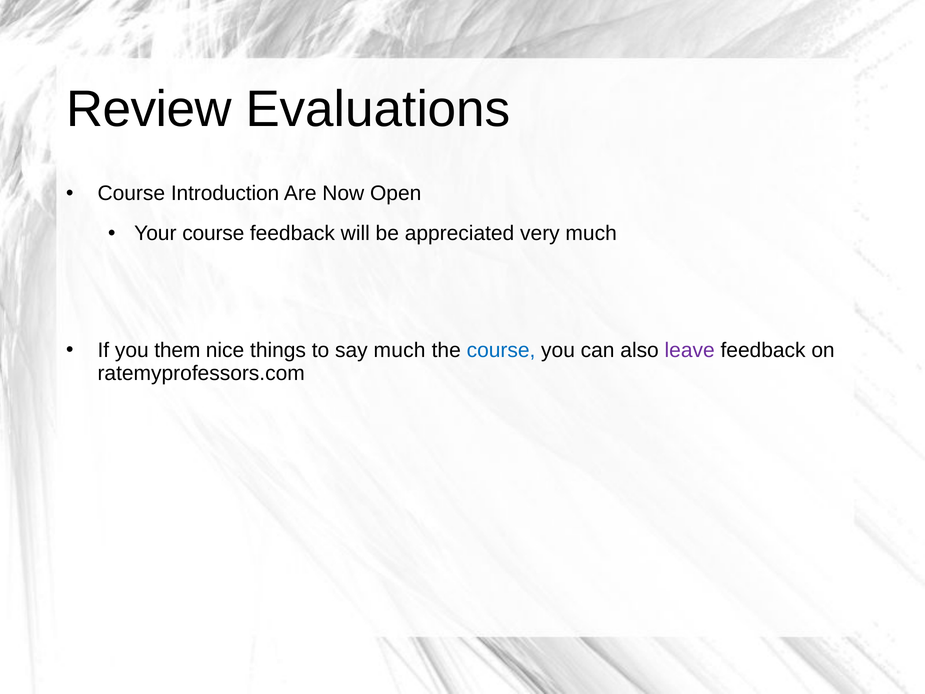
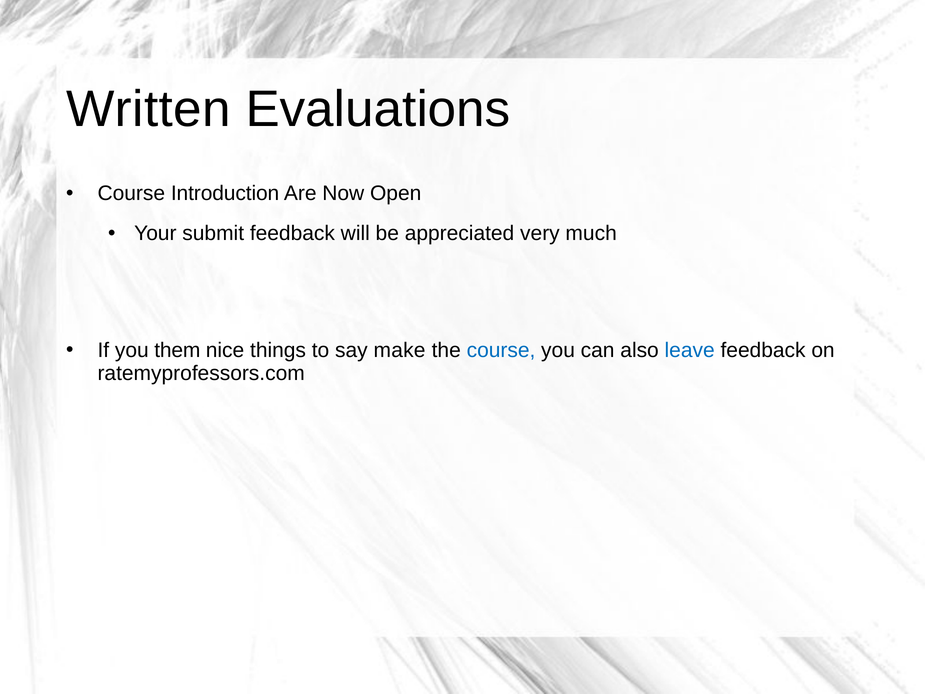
Review: Review -> Written (149, 109)
Your course: course -> submit (213, 233)
say much: much -> make (400, 350)
leave colour: purple -> blue (690, 350)
